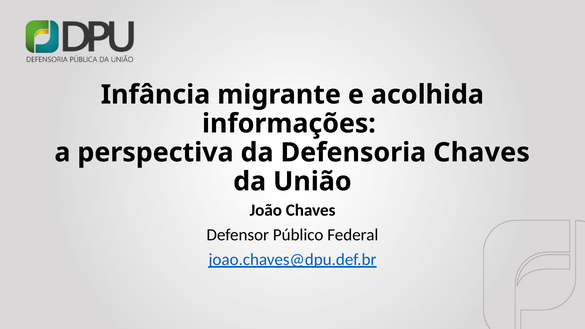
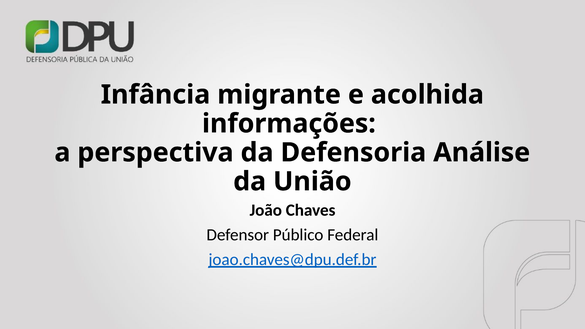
Defensoria Chaves: Chaves -> Análise (482, 153)
